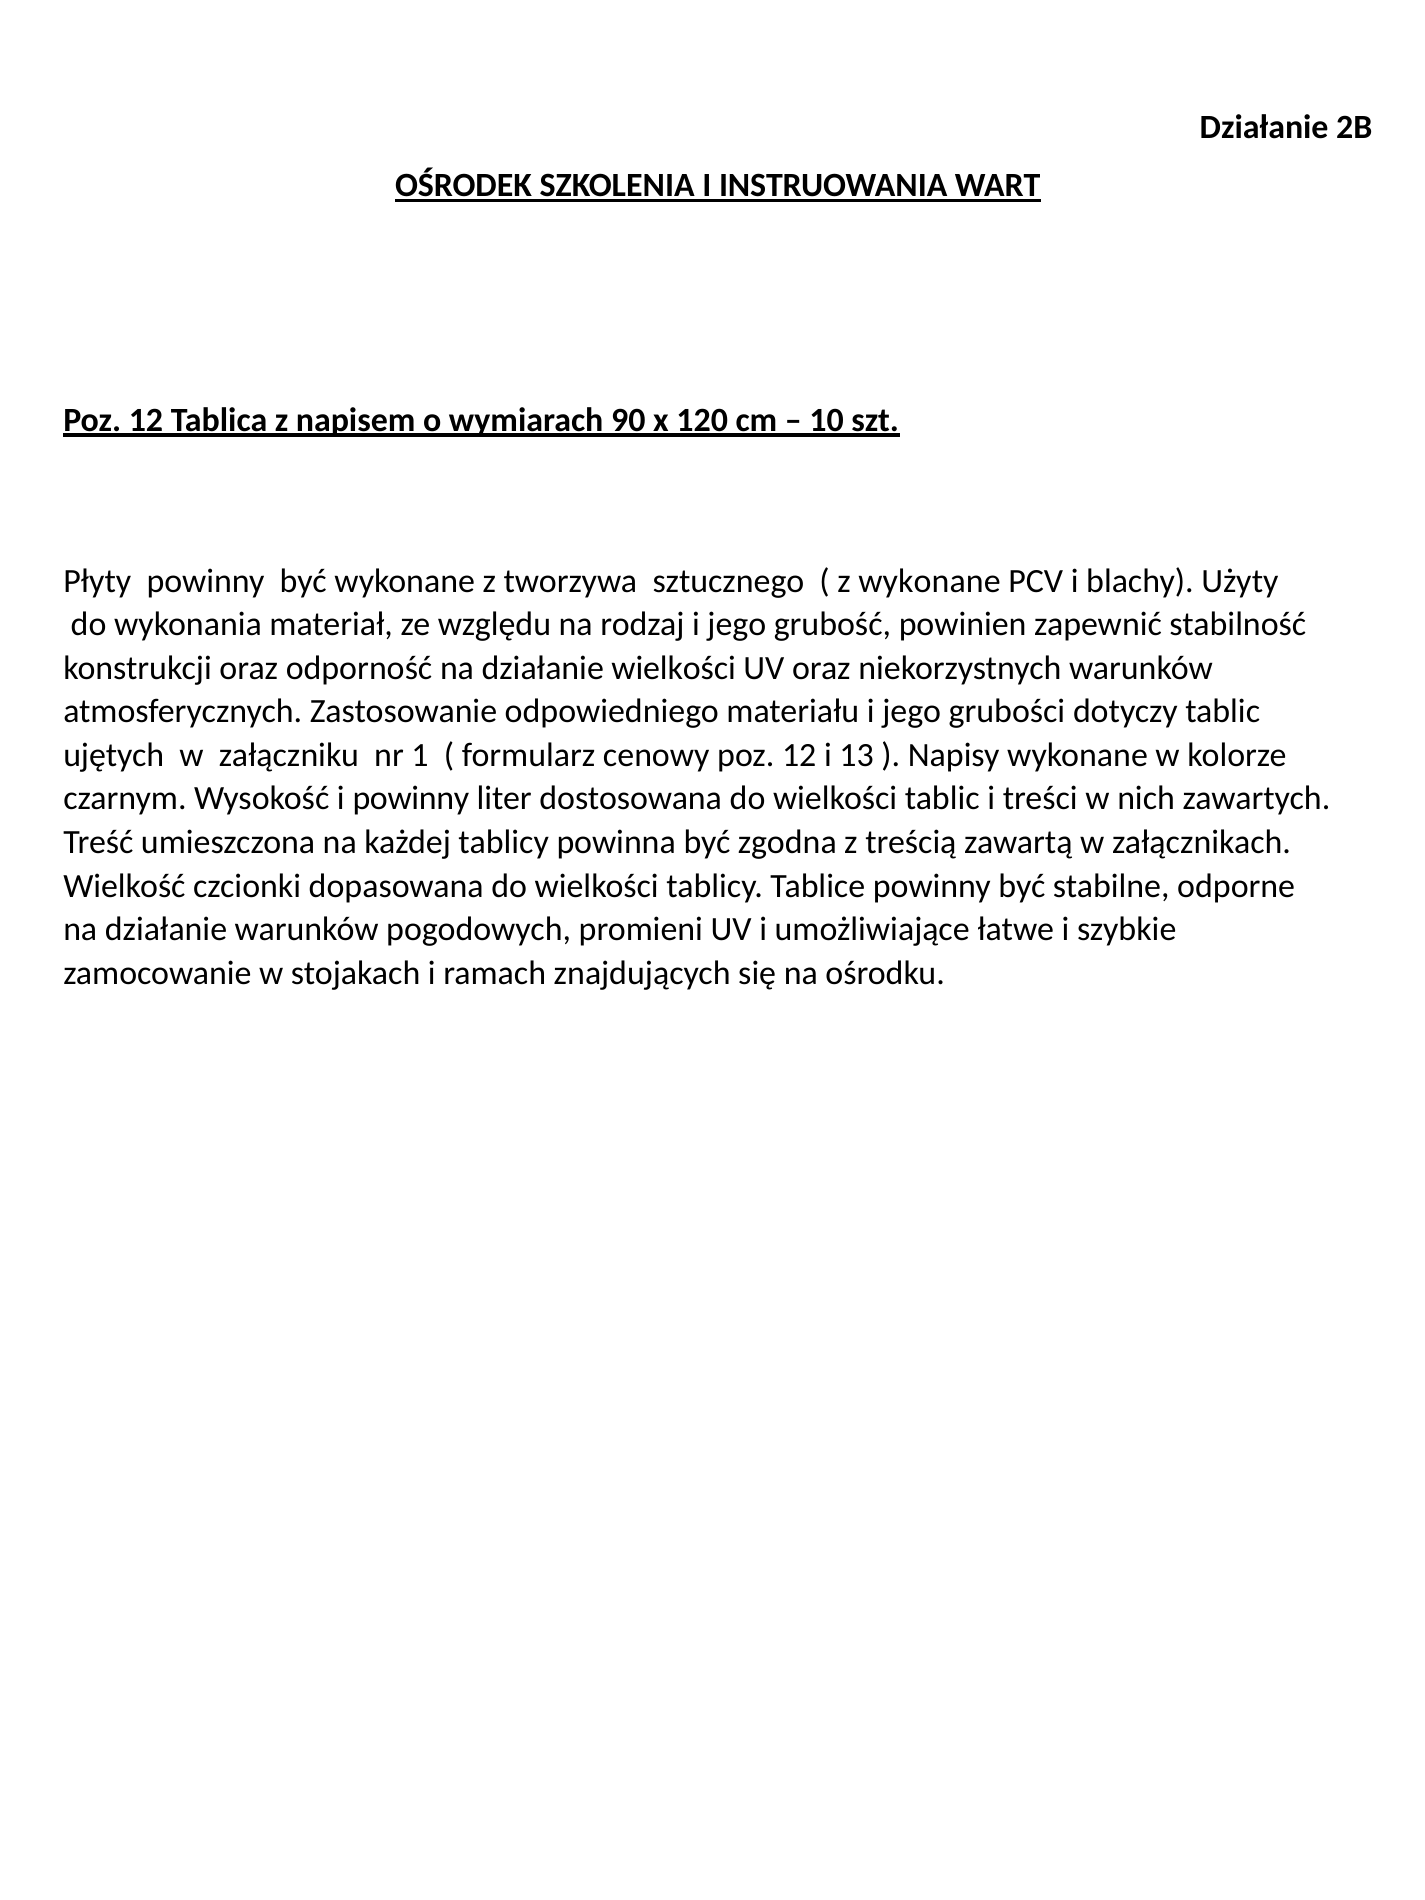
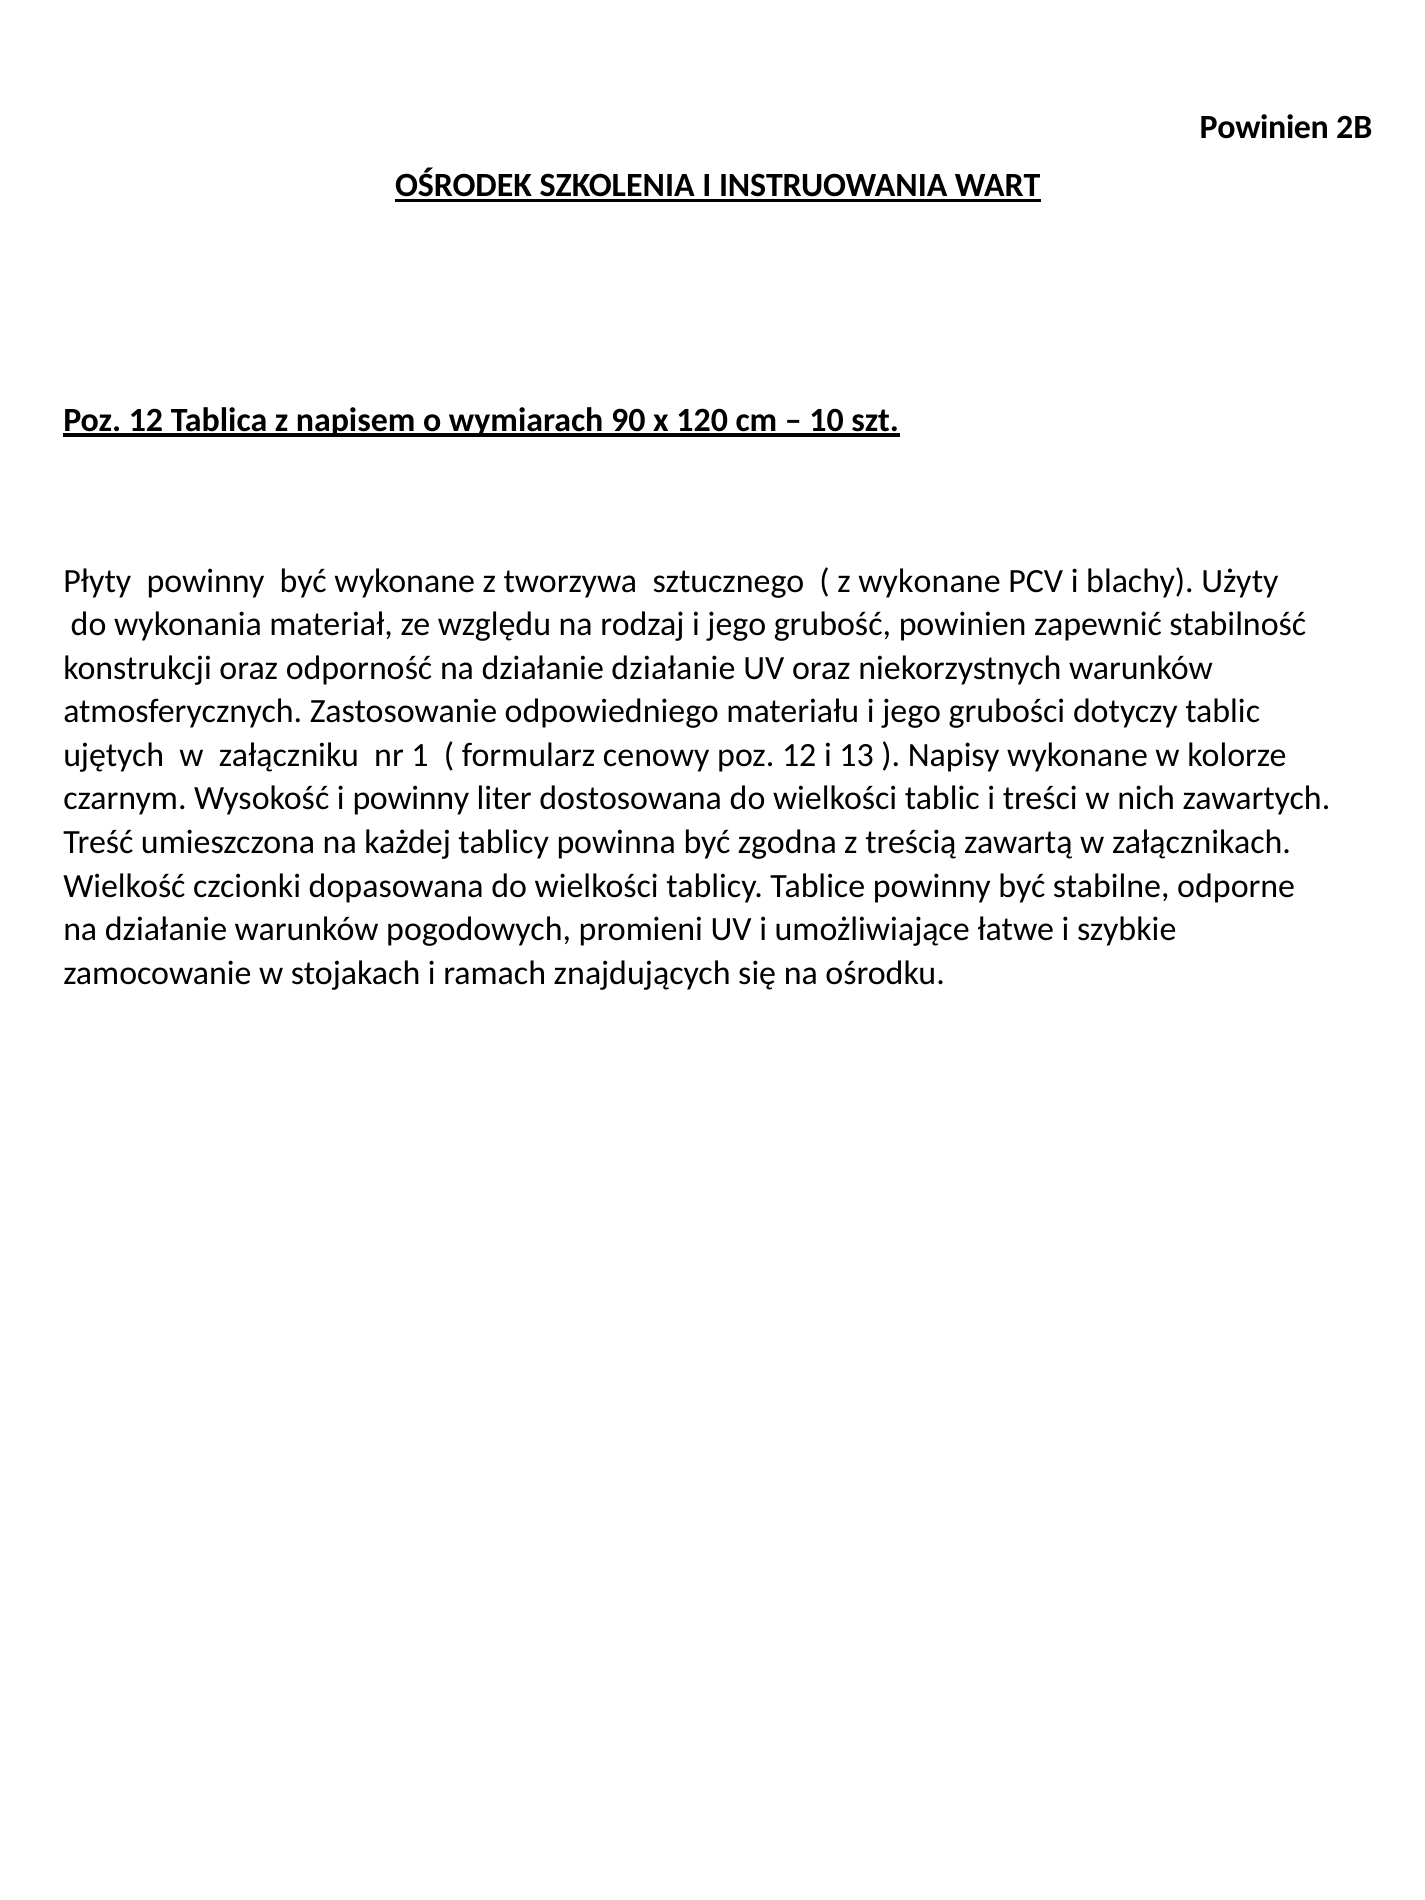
Działanie: Działanie -> Powinien (1264, 127)
działanie wielkości: wielkości -> działanie (673, 668)
